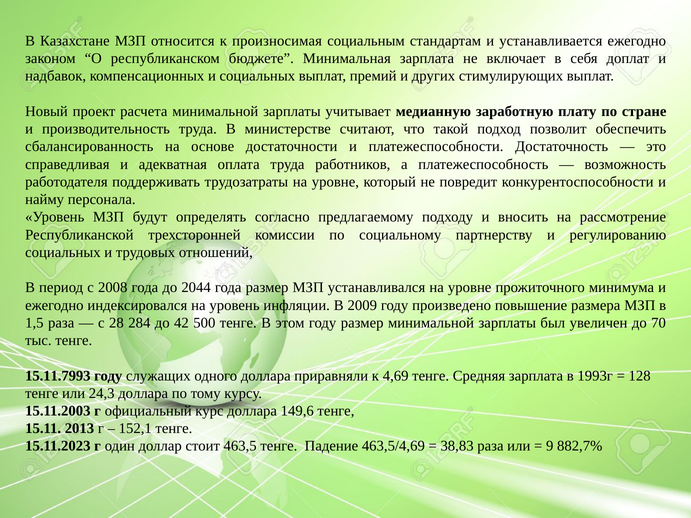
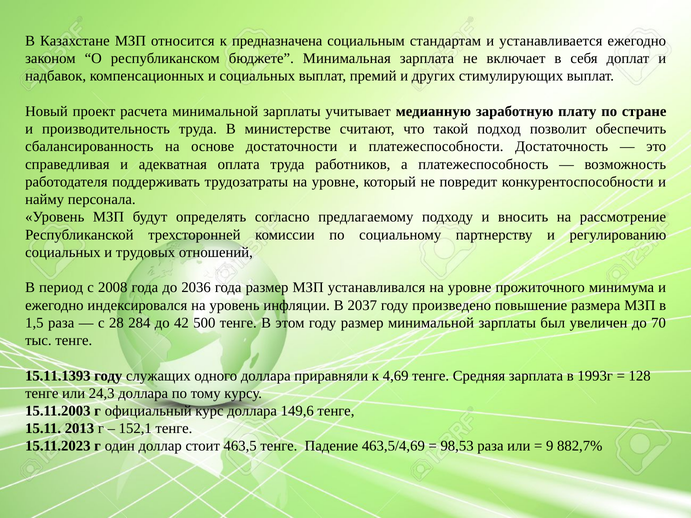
произносимая: произносимая -> предназначена (277, 41)
2044: 2044 -> 2036 (196, 288)
2009: 2009 -> 2037 (362, 305)
15.11.7993: 15.11.7993 -> 15.11.1393 (58, 376)
38,83: 38,83 -> 98,53 (457, 446)
